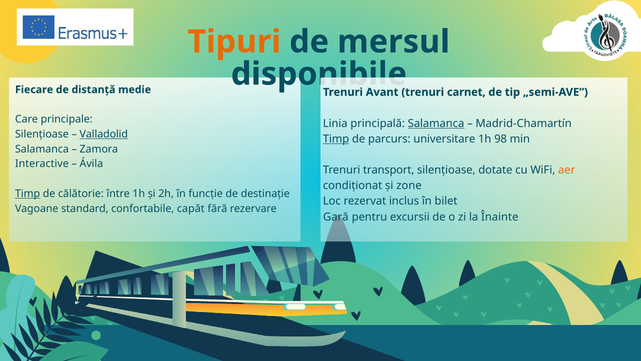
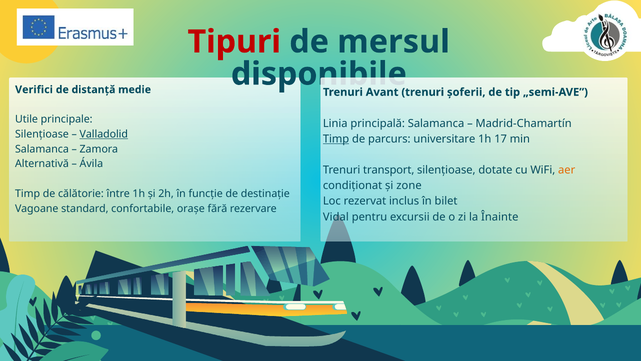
Tipuri colour: orange -> red (234, 42)
Fiecare: Fiecare -> Verifici (34, 90)
carnet: carnet -> șoferii (466, 92)
Care: Care -> Utile (27, 119)
Salamanca underline: present -> none (436, 123)
98: 98 -> 17 (501, 139)
Interactive: Interactive -> Alternativă (42, 164)
Timp underline: present -> none (28, 193)
capăt: capăt -> orașe (191, 208)
Gară: Gară -> Vidal (336, 217)
